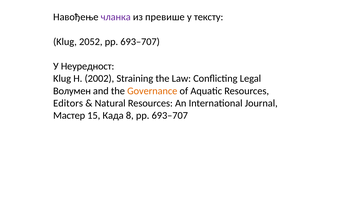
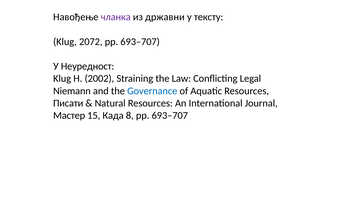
превише: превише -> државни (165, 17)
2052: 2052 -> 2072 (91, 42)
Волумен: Волумен -> Niemann (72, 91)
Governance colour: orange -> blue (152, 91)
Editors: Editors -> Писати (68, 103)
